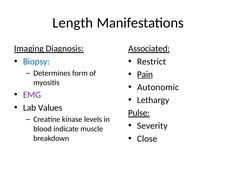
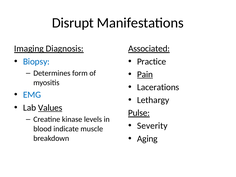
Length: Length -> Disrupt (73, 23)
Restrict: Restrict -> Practice (152, 61)
Autonomic: Autonomic -> Lacerations (158, 87)
EMG colour: purple -> blue (32, 95)
Values underline: none -> present (50, 108)
Close: Close -> Aging (147, 139)
